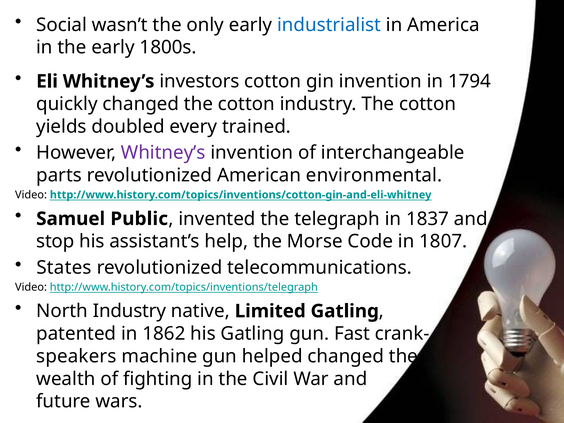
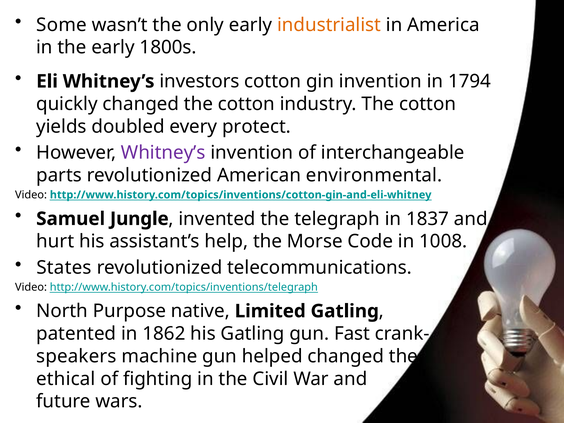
Social: Social -> Some (61, 25)
industrialist colour: blue -> orange (329, 25)
trained: trained -> protect (257, 126)
Public: Public -> Jungle (139, 219)
stop: stop -> hurt (55, 241)
1807: 1807 -> 1008 (443, 241)
North Industry: Industry -> Purpose (129, 311)
wealth: wealth -> ethical (66, 379)
